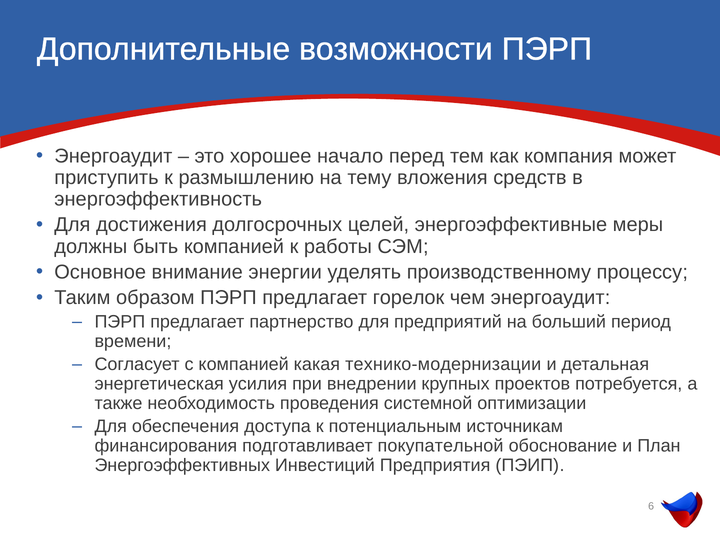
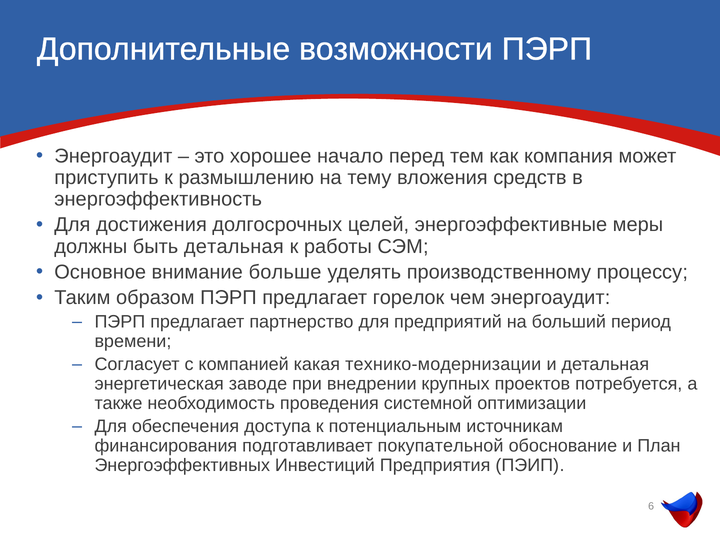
быть компанией: компанией -> детальная (234, 246)
энергии: энергии -> больше (285, 272)
усилия: усилия -> заводе (258, 384)
